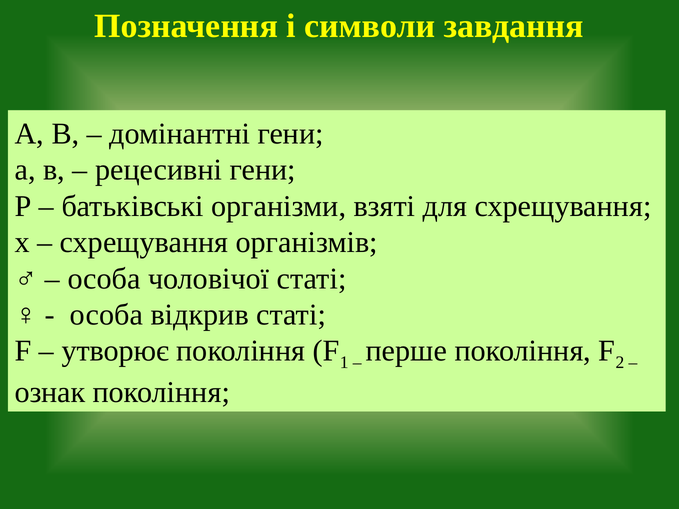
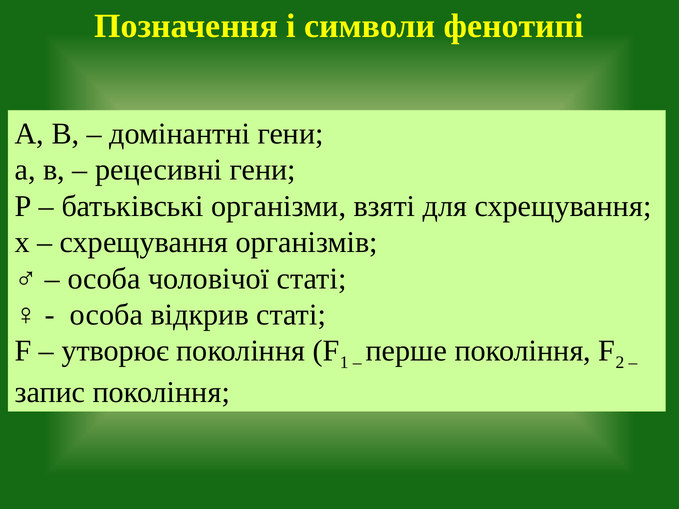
завдання: завдання -> фенотипі (514, 26)
ознак: ознак -> запис (50, 392)
